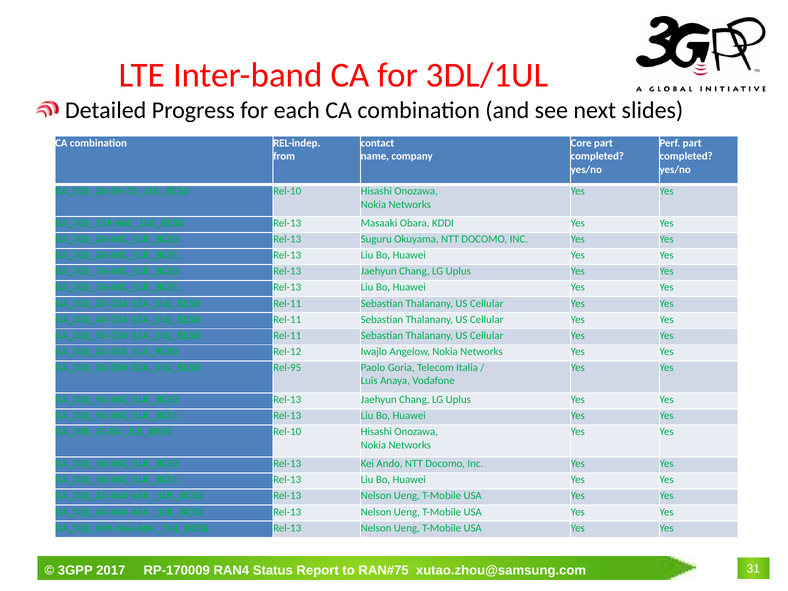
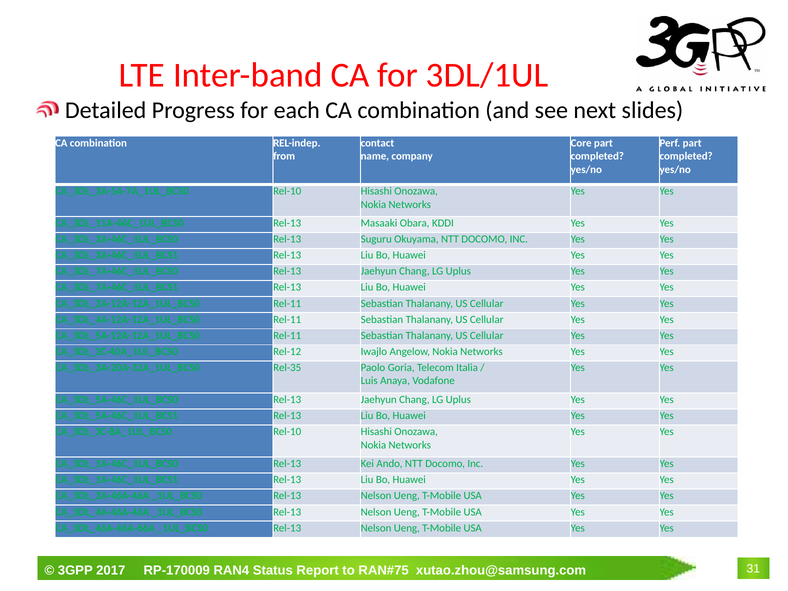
Rel-95: Rel-95 -> Rel-35 (287, 368)
